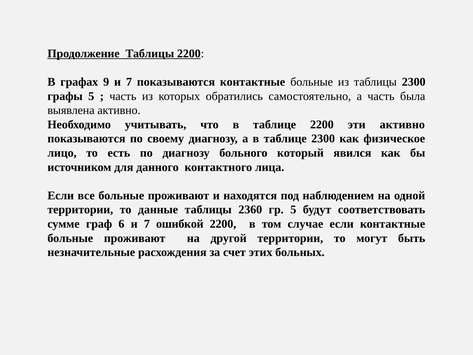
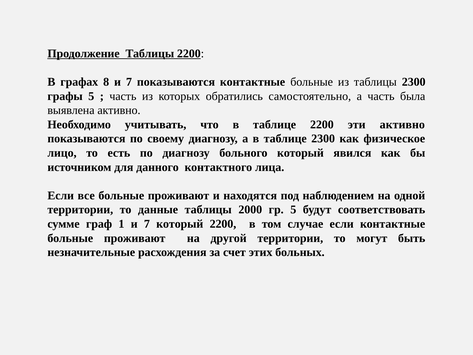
9: 9 -> 8 (106, 82)
2360: 2360 -> 2000 (250, 210)
6: 6 -> 1 (121, 224)
7 ошибкой: ошибкой -> который (180, 224)
